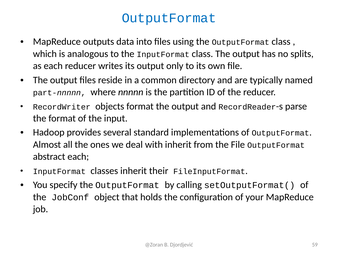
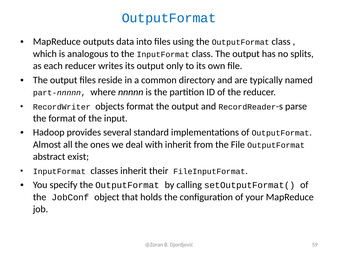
abstract each: each -> exist (78, 156)
